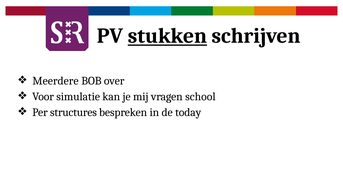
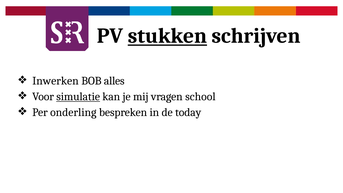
Meerdere: Meerdere -> Inwerken (55, 81)
over: over -> alles (114, 81)
simulatie underline: none -> present (78, 97)
structures: structures -> onderling (73, 112)
